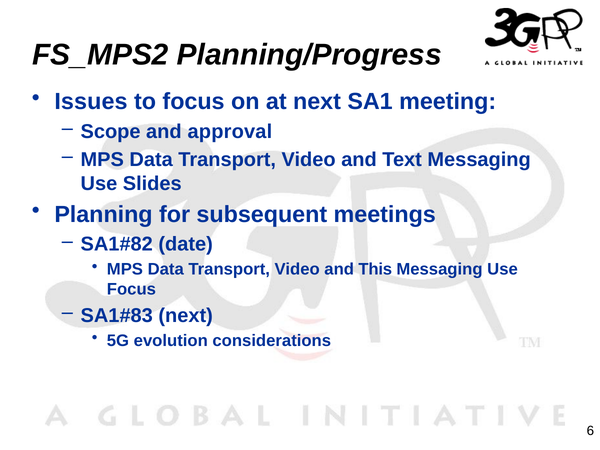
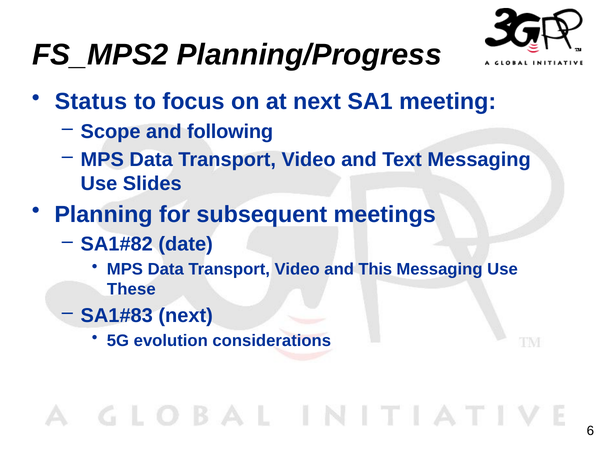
Issues: Issues -> Status (91, 102)
approval: approval -> following (230, 132)
Focus: Focus -> These (131, 289)
